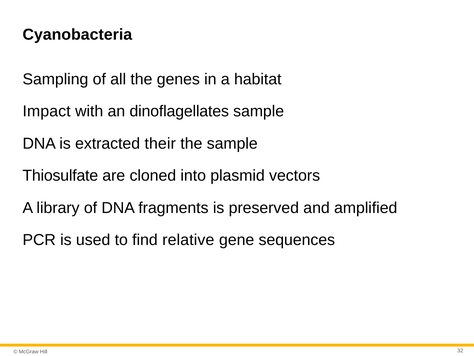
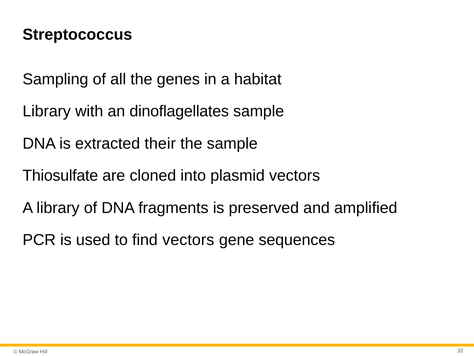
Cyanobacteria: Cyanobacteria -> Streptococcus (77, 34)
Impact: Impact -> Library (47, 111)
find relative: relative -> vectors (188, 240)
